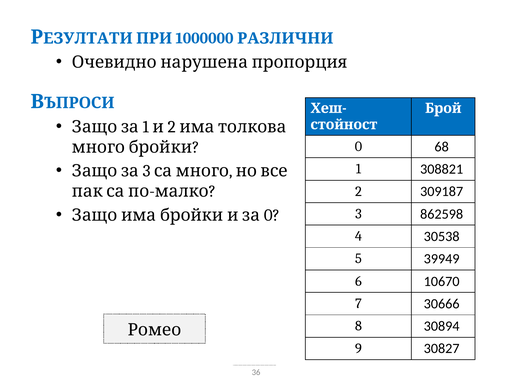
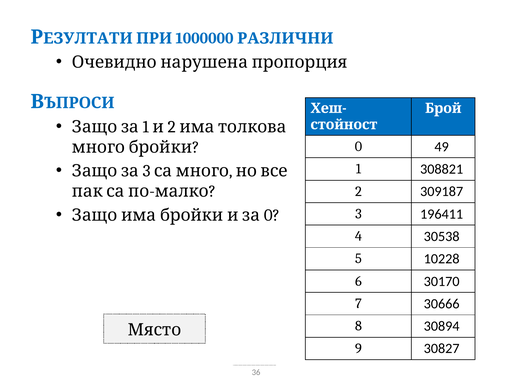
68: 68 -> 49 (442, 147)
862598: 862598 -> 196411 (442, 214)
39949: 39949 -> 10228 (442, 259)
10670: 10670 -> 30170 (442, 281)
Ромео: Ромео -> Място (154, 330)
